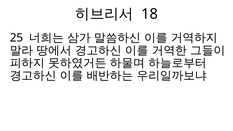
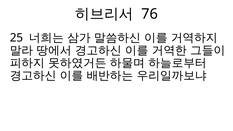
18: 18 -> 76 (150, 14)
